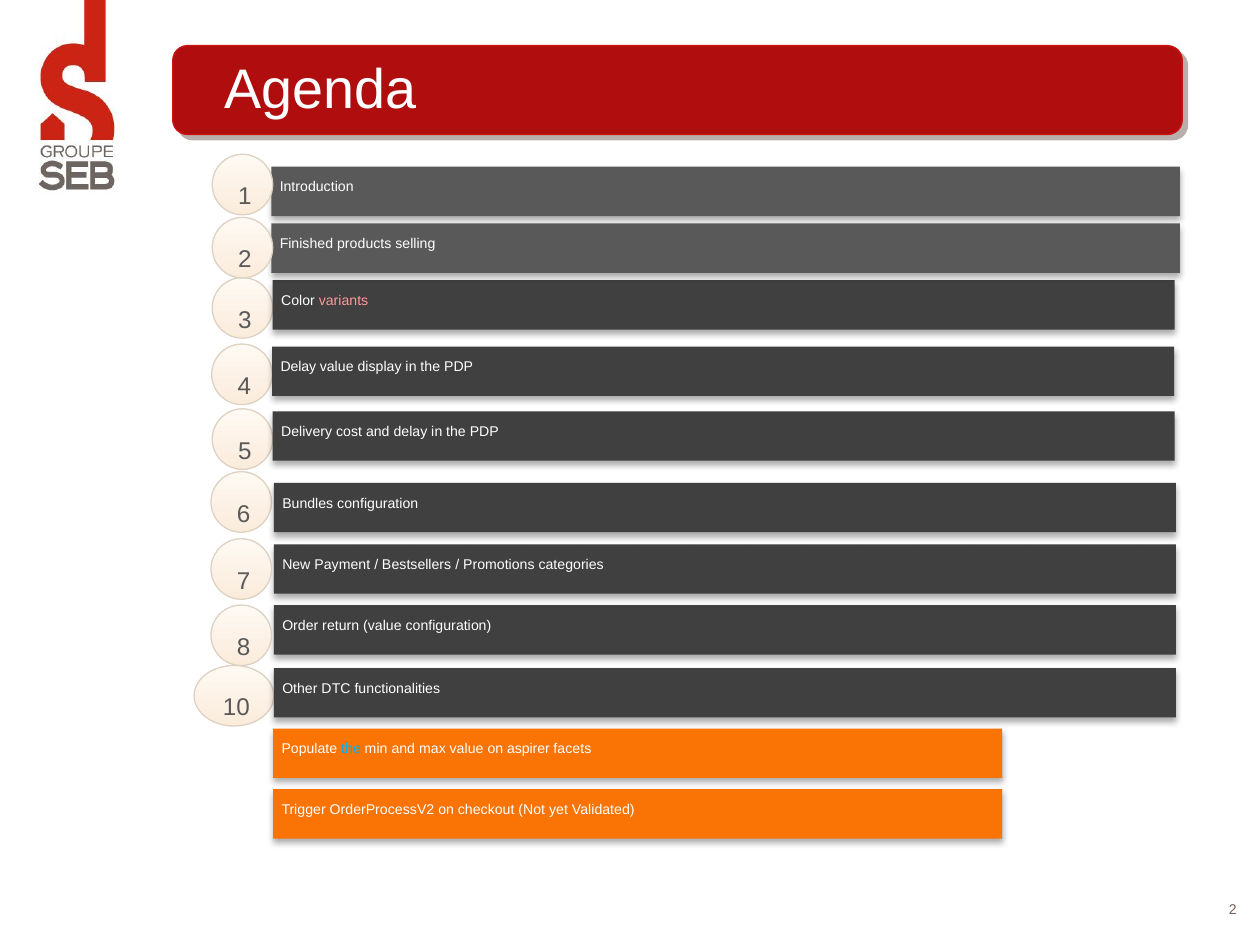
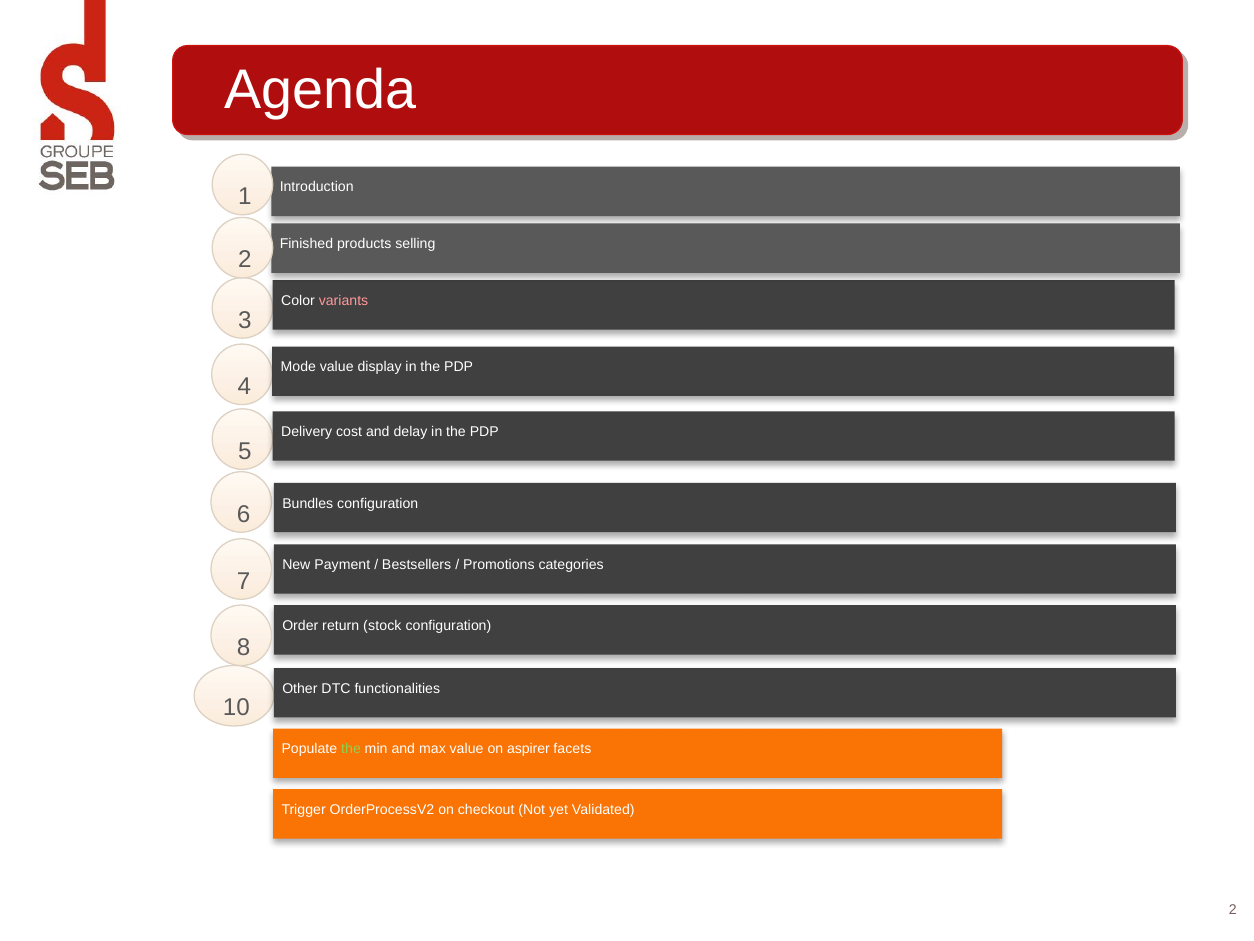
Delay: Delay -> Mode (298, 367)
return value: value -> stock (382, 625)
the colour: light blue -> light green (351, 749)
